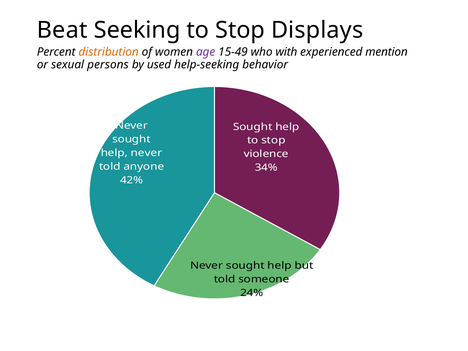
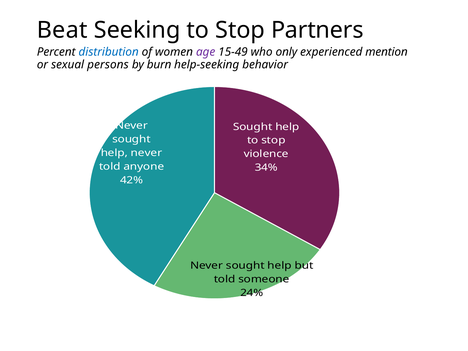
Displays: Displays -> Partners (317, 30)
distribution colour: orange -> blue (109, 52)
with: with -> only (286, 52)
used: used -> burn (159, 65)
